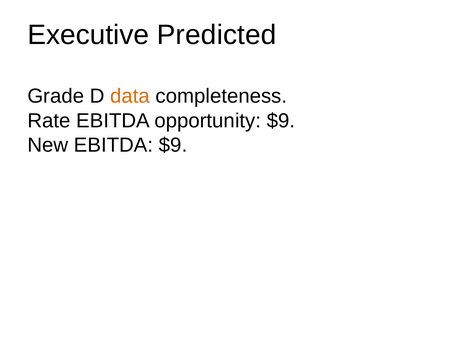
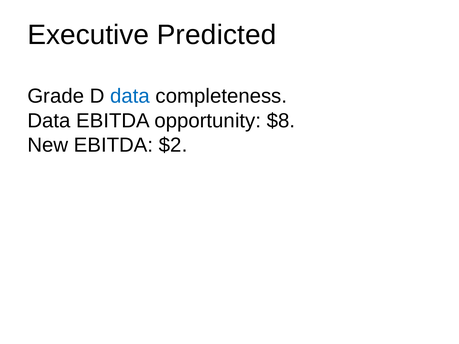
data colour: orange -> blue (130, 96)
Rate: Rate -> Data (49, 121)
opportunity $9: $9 -> $8 (281, 121)
EBITDA $9: $9 -> $2 (173, 145)
